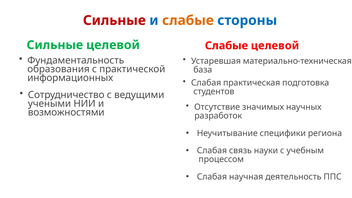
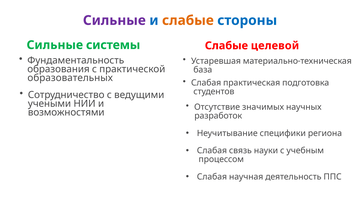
Сильные colour: red -> purple (114, 20)
Сильные целевой: целевой -> системы (113, 45)
информационных: информационных -> образовательных (70, 78)
